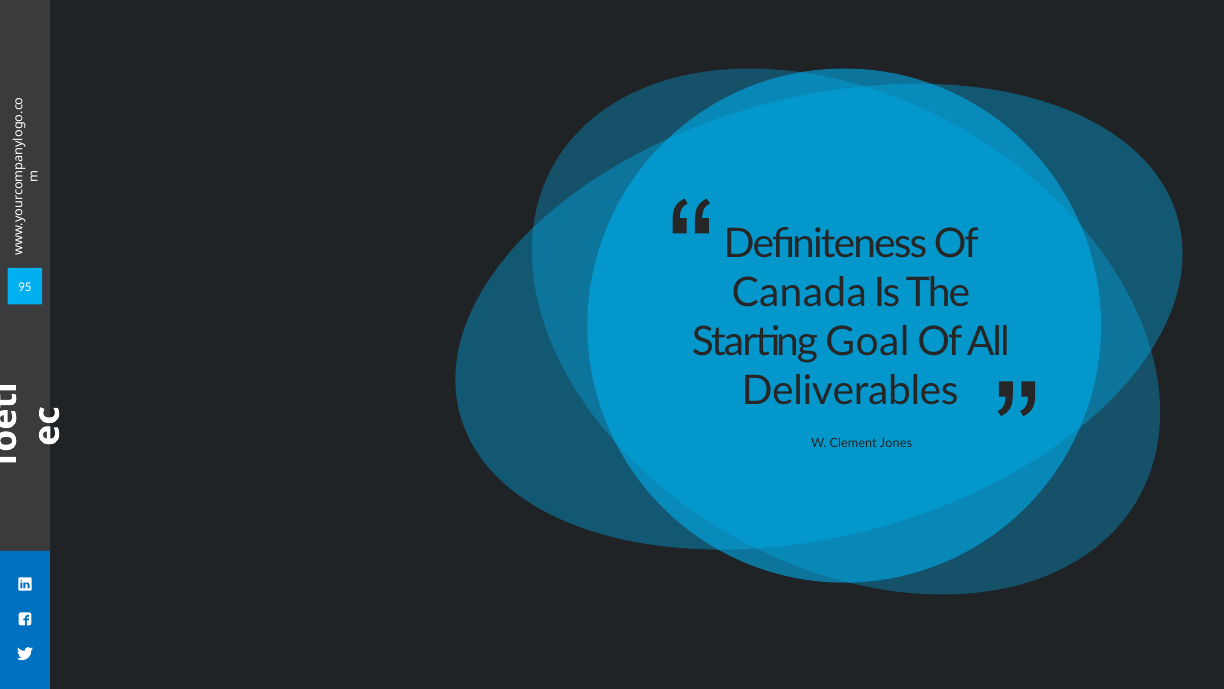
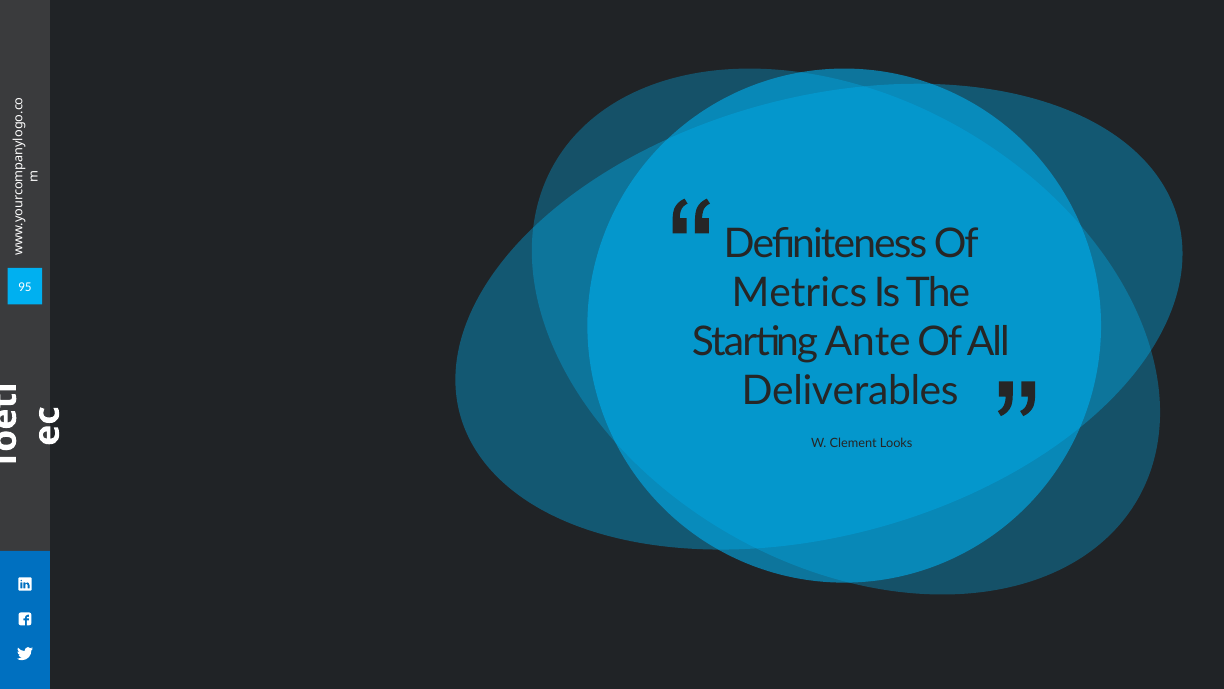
Canada: Canada -> Metrics (799, 293)
Goal: Goal -> Ante (868, 342)
Jones: Jones -> Looks (896, 443)
